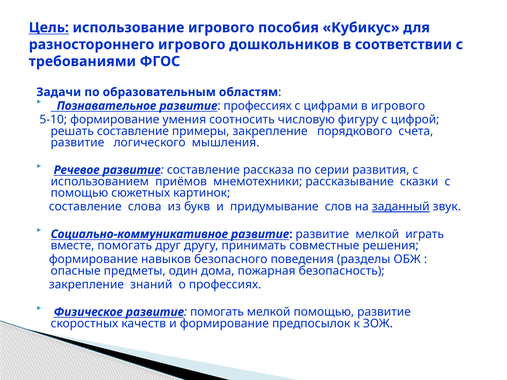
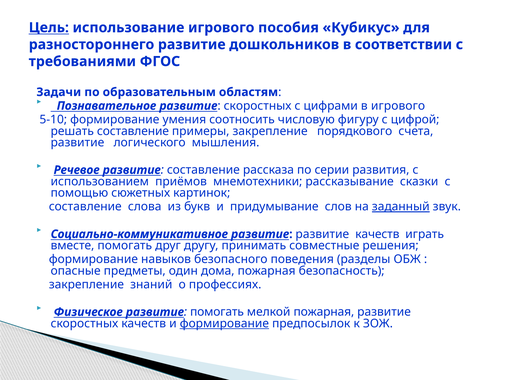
разностороннего игрового: игрового -> развитие (192, 45)
Познавательное развитие профессиях: профессиях -> скоростных (258, 106)
развитие мелкой: мелкой -> качеств (377, 234)
мелкой помощью: помощью -> пожарная (324, 312)
формирование underline: none -> present (224, 324)
